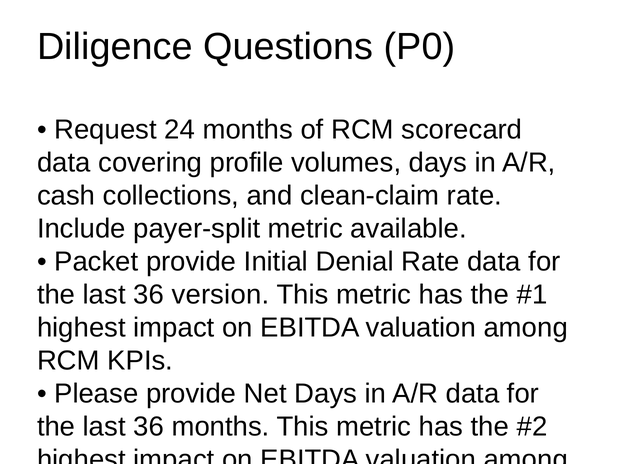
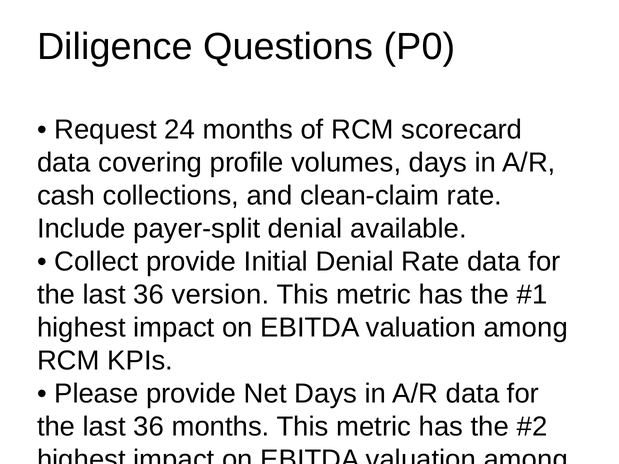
payer-split metric: metric -> denial (305, 229)
Packet: Packet -> Collect (96, 262)
